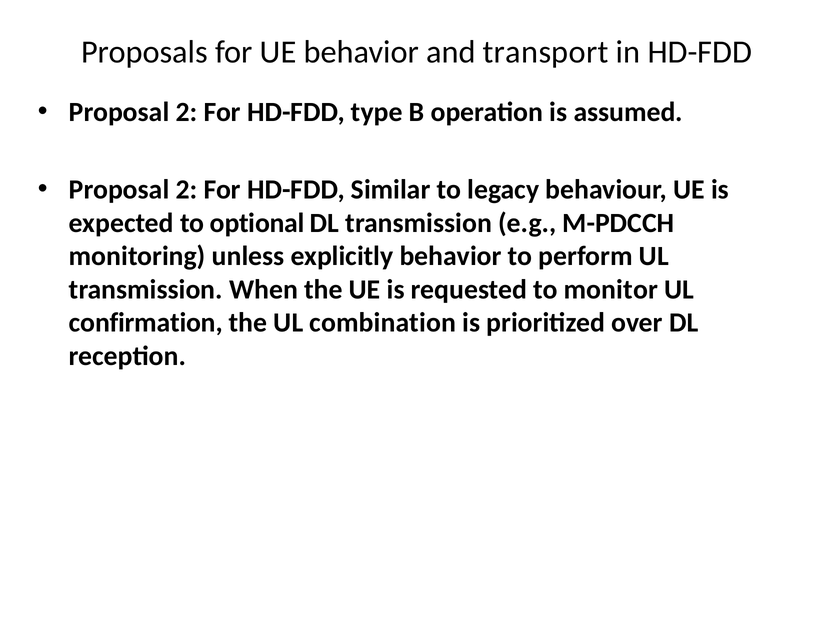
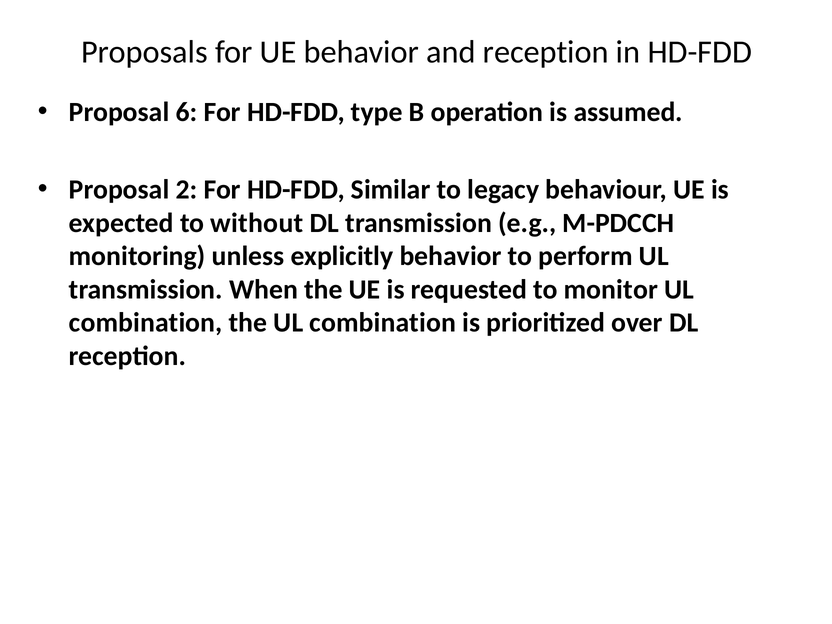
and transport: transport -> reception (546, 52)
2: 2 -> 6 (187, 112)
optional: optional -> without (257, 223)
confirmation: confirmation -> combination (146, 323)
